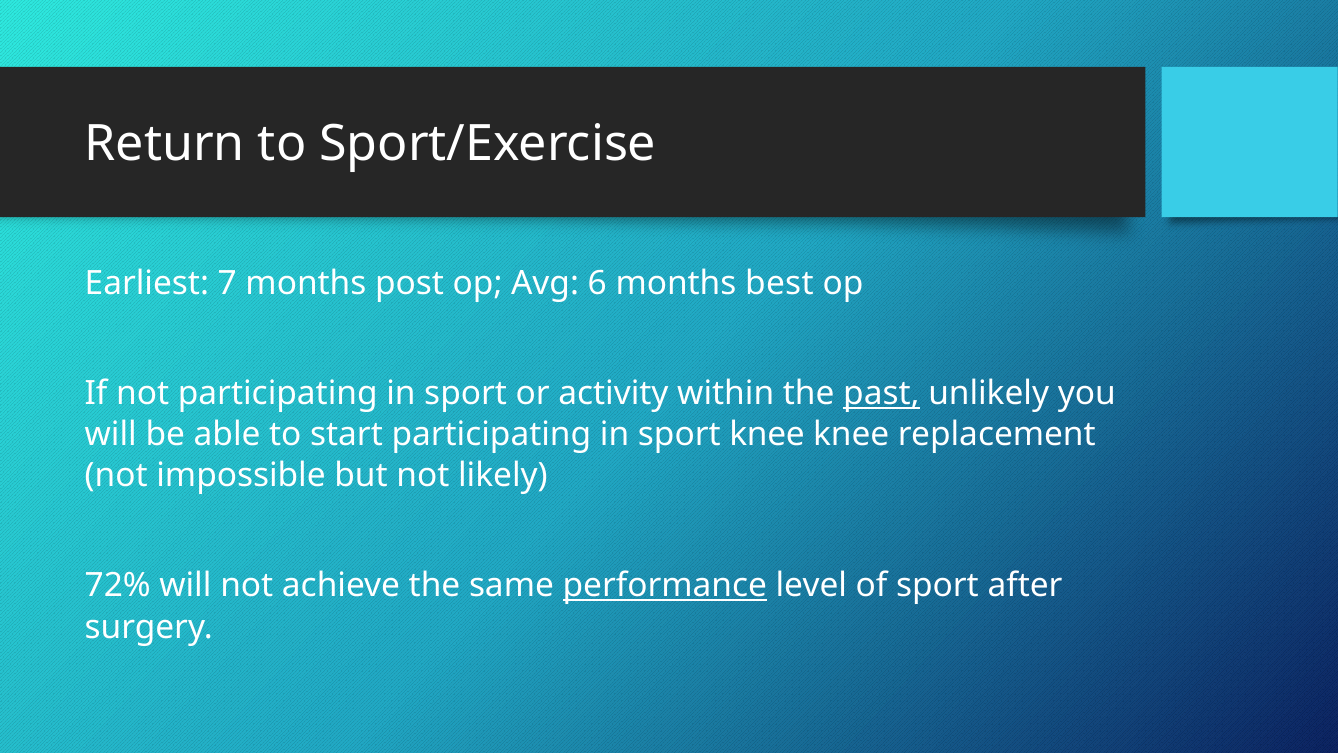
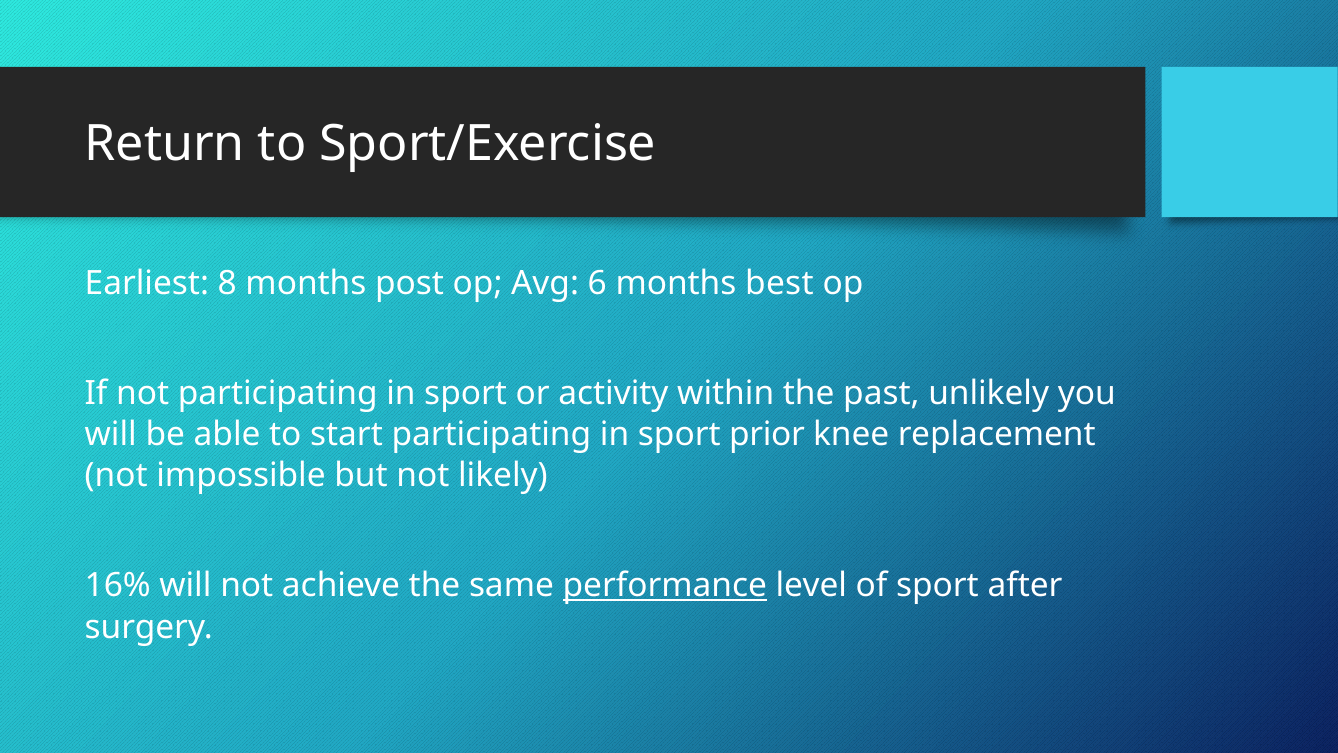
7: 7 -> 8 (227, 283)
past underline: present -> none (881, 393)
sport knee: knee -> prior (767, 434)
72%: 72% -> 16% (118, 586)
